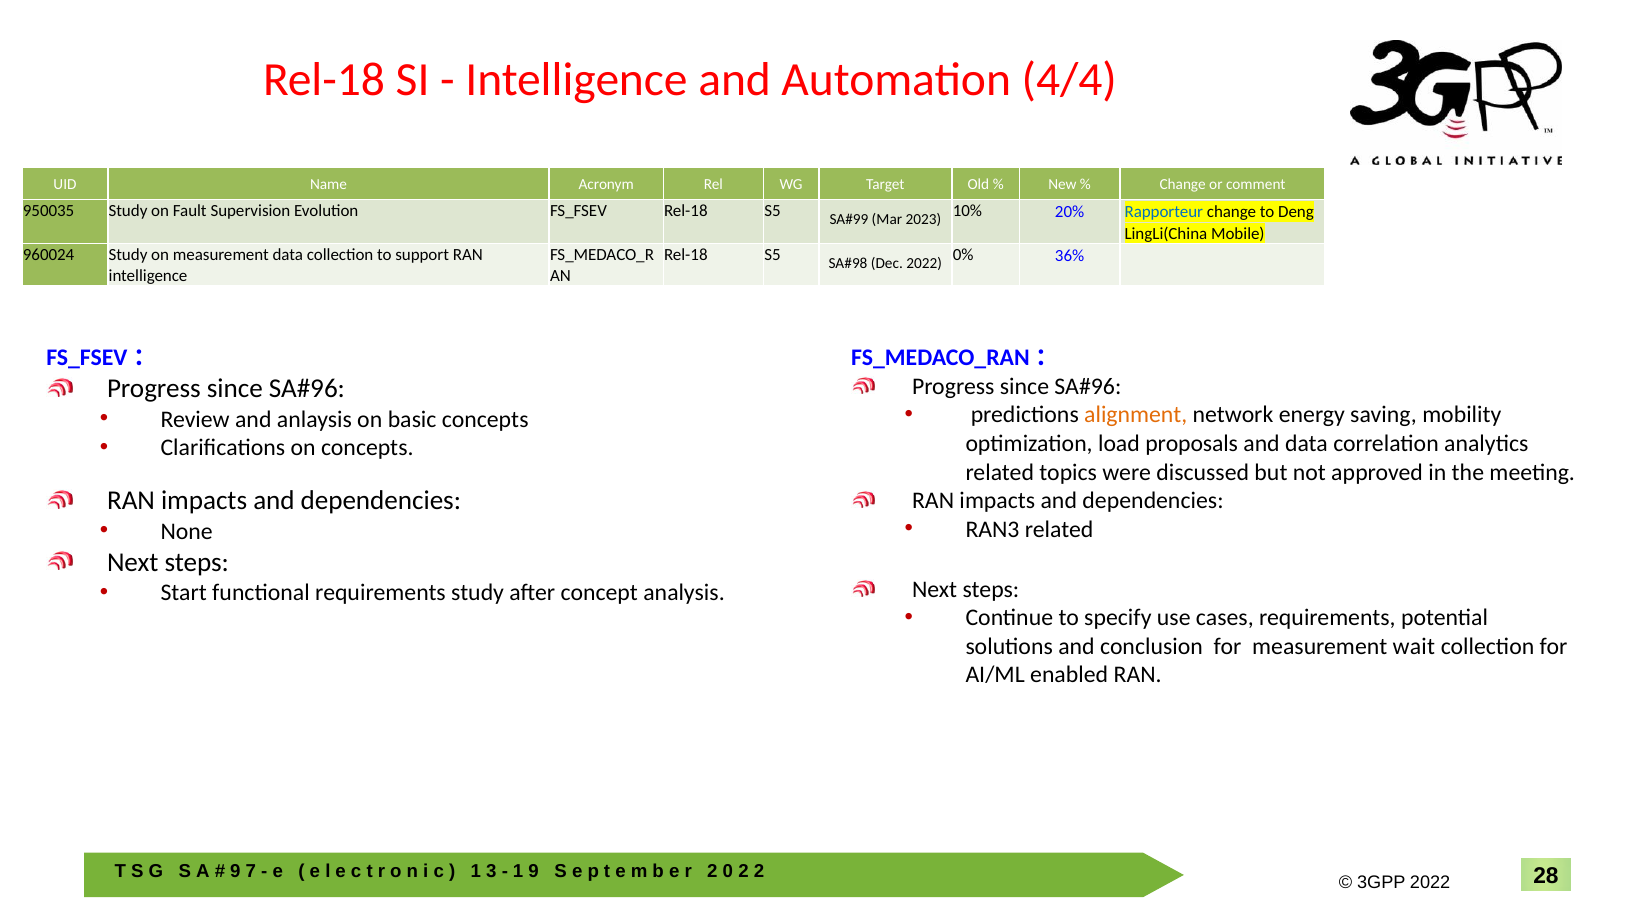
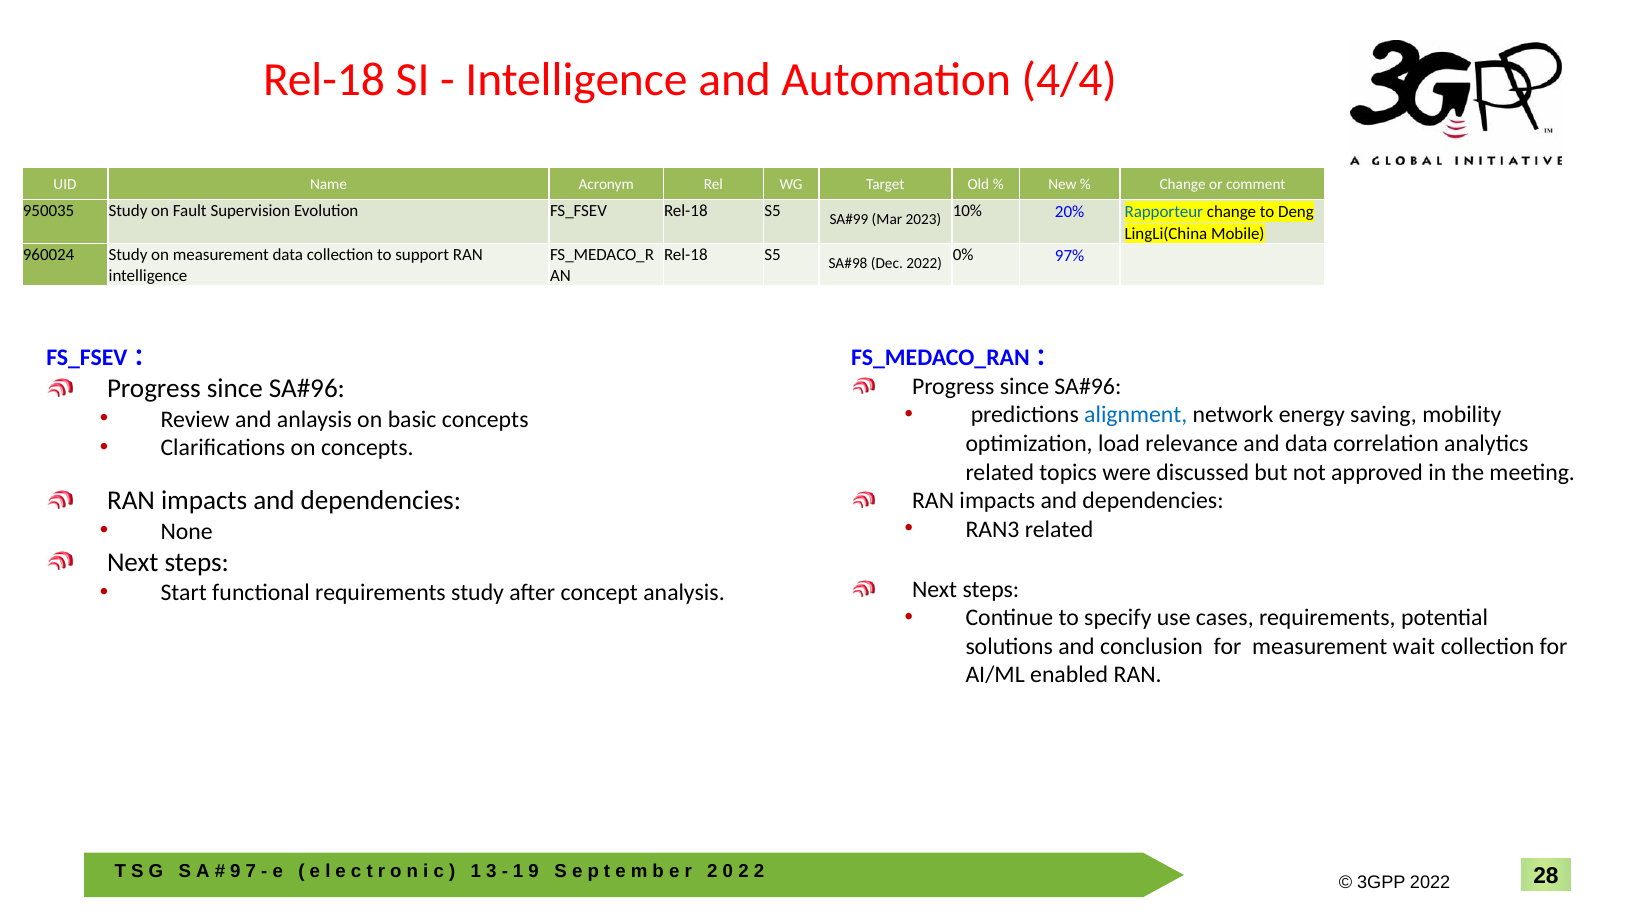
36%: 36% -> 97% (1070, 255)
alignment colour: orange -> blue (1136, 415)
proposals: proposals -> relevance (1192, 444)
